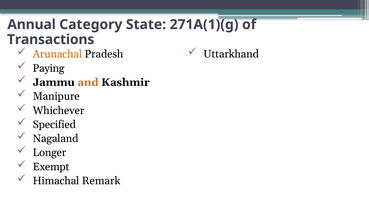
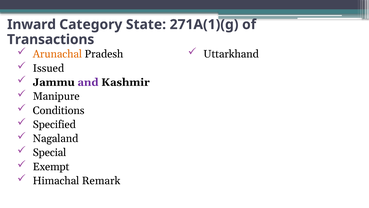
Annual: Annual -> Inward (32, 25)
Paying: Paying -> Issued (48, 68)
and colour: orange -> purple (88, 82)
Whichever: Whichever -> Conditions (59, 110)
Longer: Longer -> Special (49, 153)
